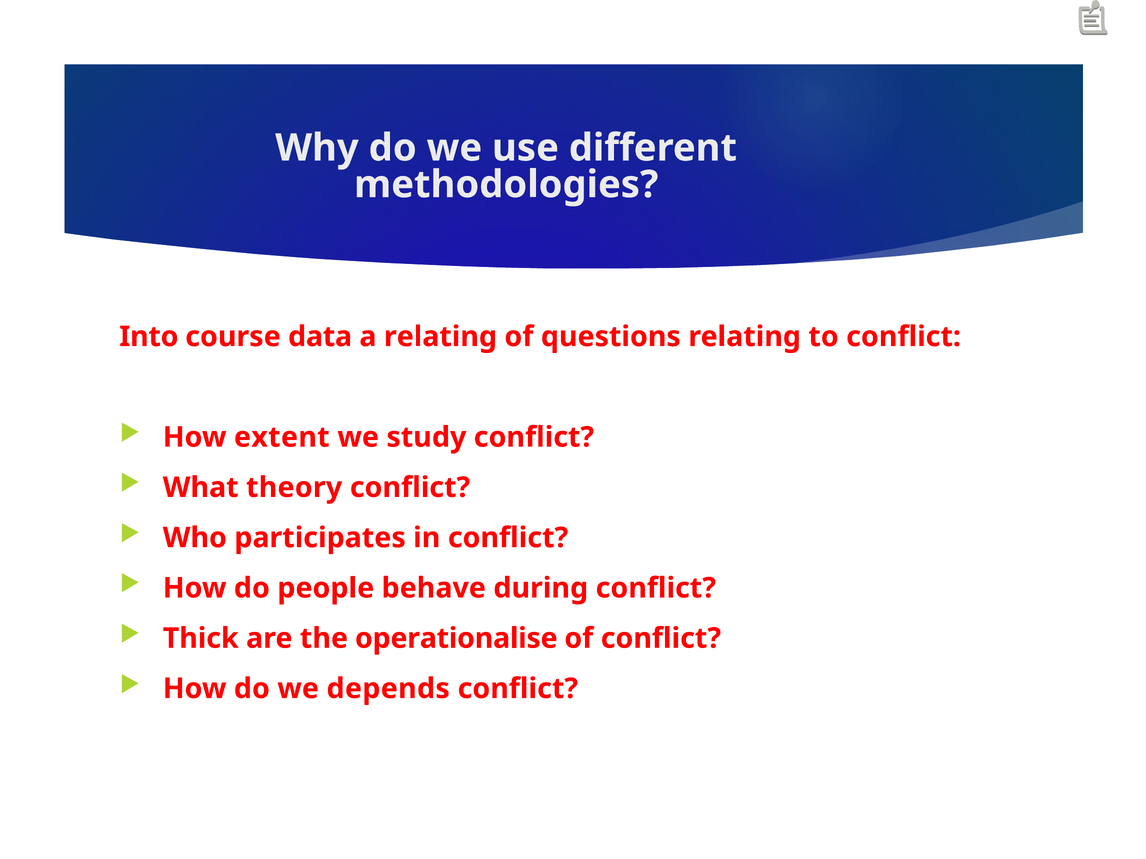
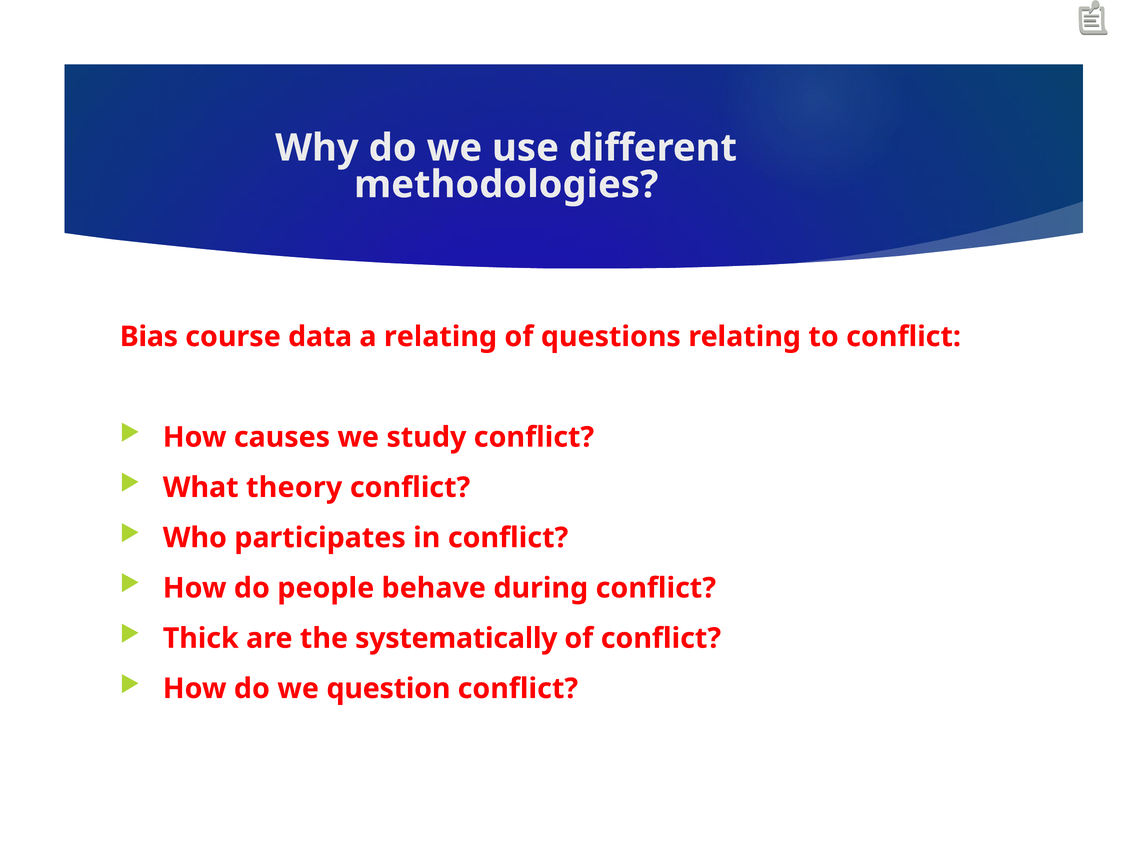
Into: Into -> Bias (149, 337)
extent: extent -> causes (282, 437)
operationalise: operationalise -> systematically (456, 639)
depends: depends -> question (388, 689)
